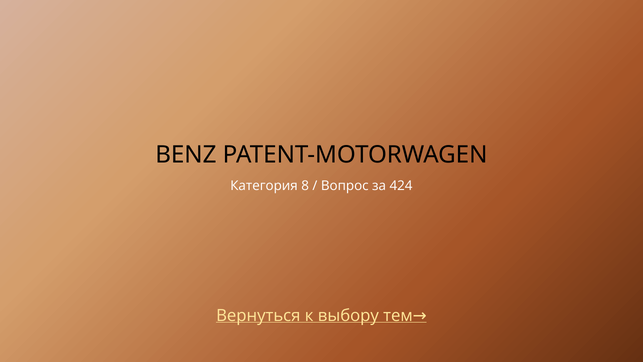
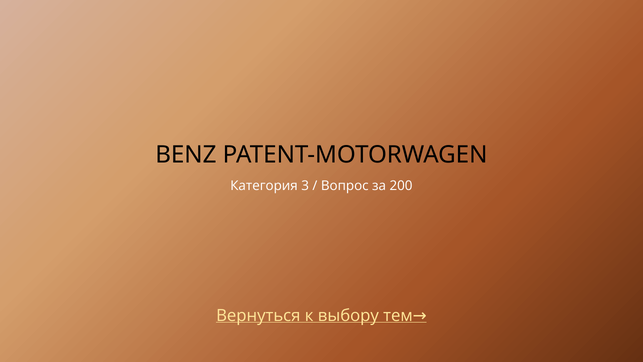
8: 8 -> 3 (305, 186)
424: 424 -> 200 (401, 186)
